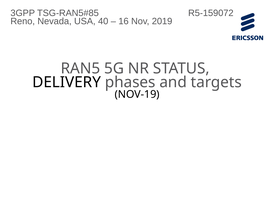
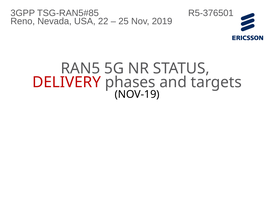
R5-159072: R5-159072 -> R5-376501 (211, 13)
40: 40 -> 22 (103, 21)
16: 16 -> 25 (124, 21)
DELIVERY colour: black -> red (67, 82)
